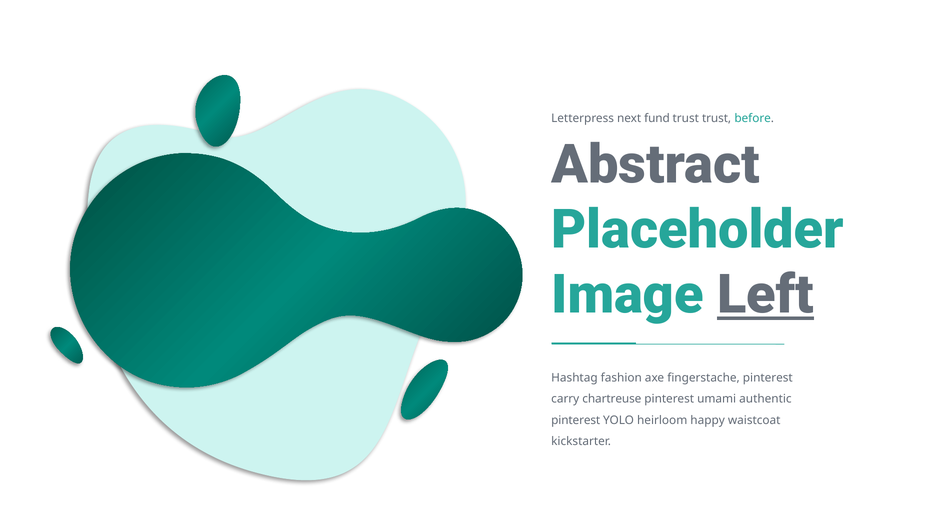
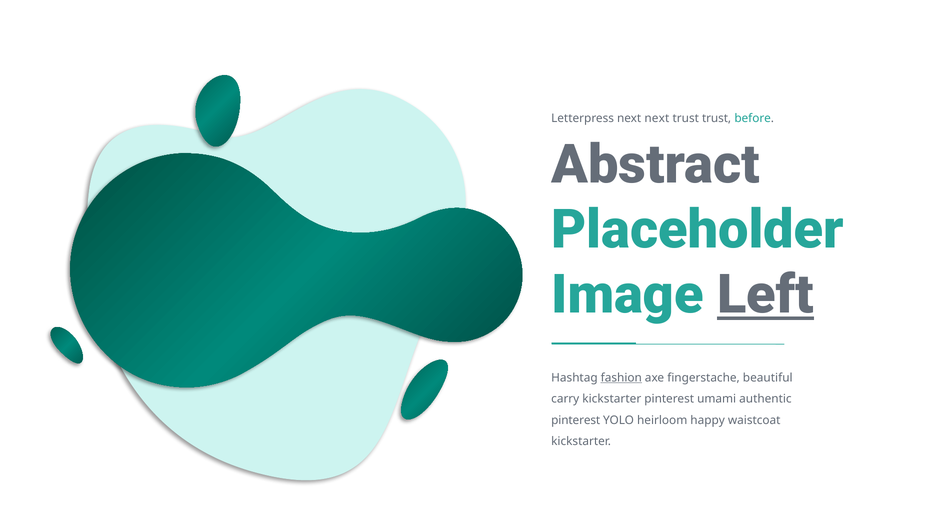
next fund: fund -> next (657, 119)
fashion underline: none -> present (621, 378)
fingerstache pinterest: pinterest -> beautiful (768, 378)
carry chartreuse: chartreuse -> kickstarter (612, 399)
